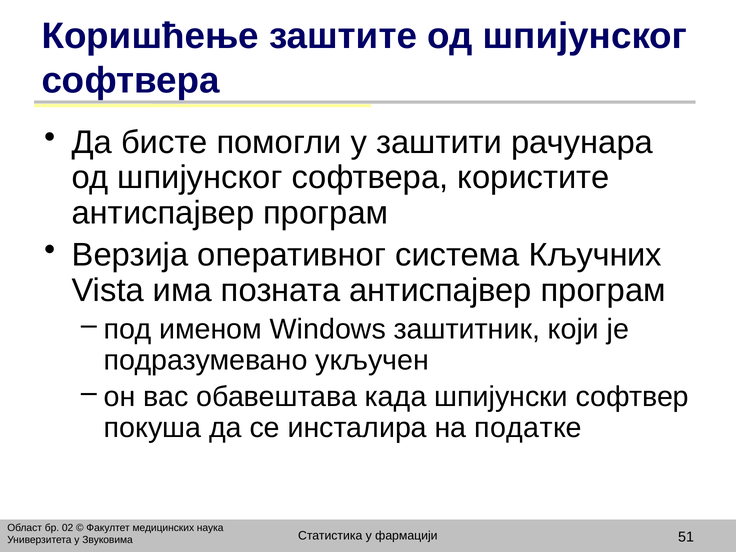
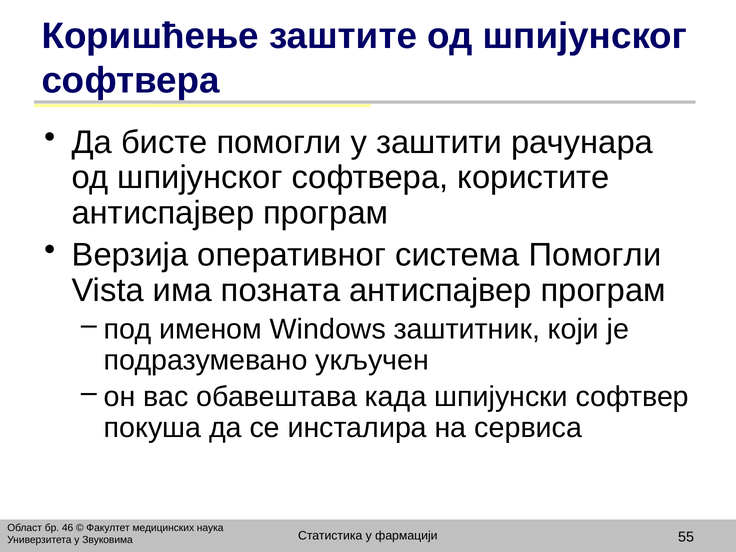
система Кључних: Кључних -> Помогли (595, 255)
податке: податке -> сервиса (528, 428)
02: 02 -> 46 (68, 528)
51: 51 -> 55 (686, 537)
